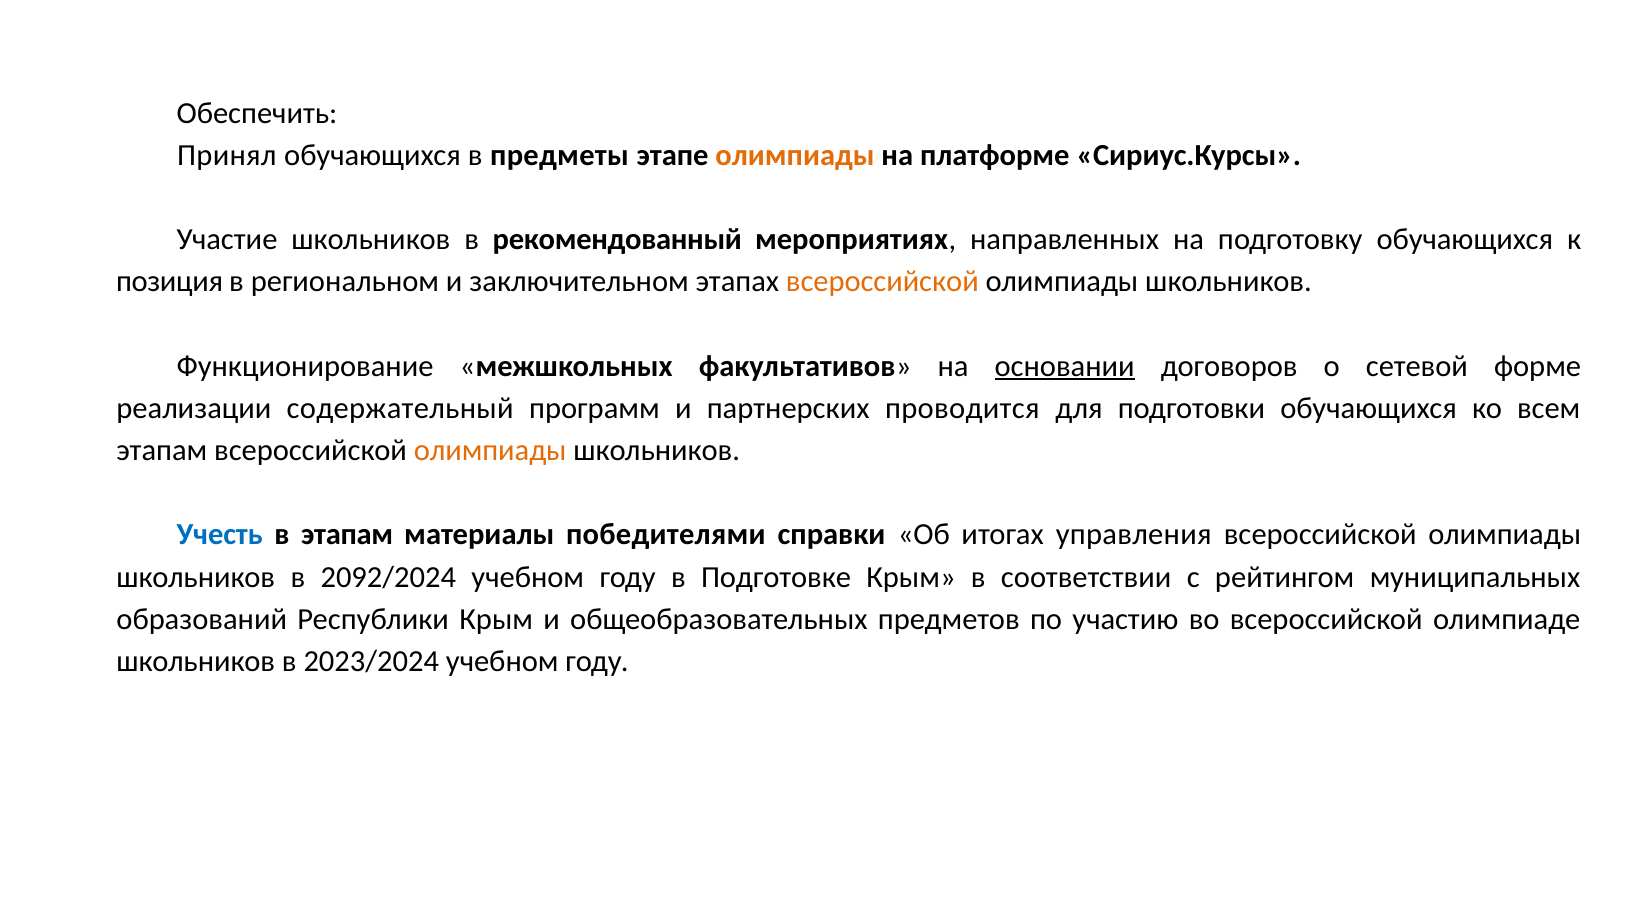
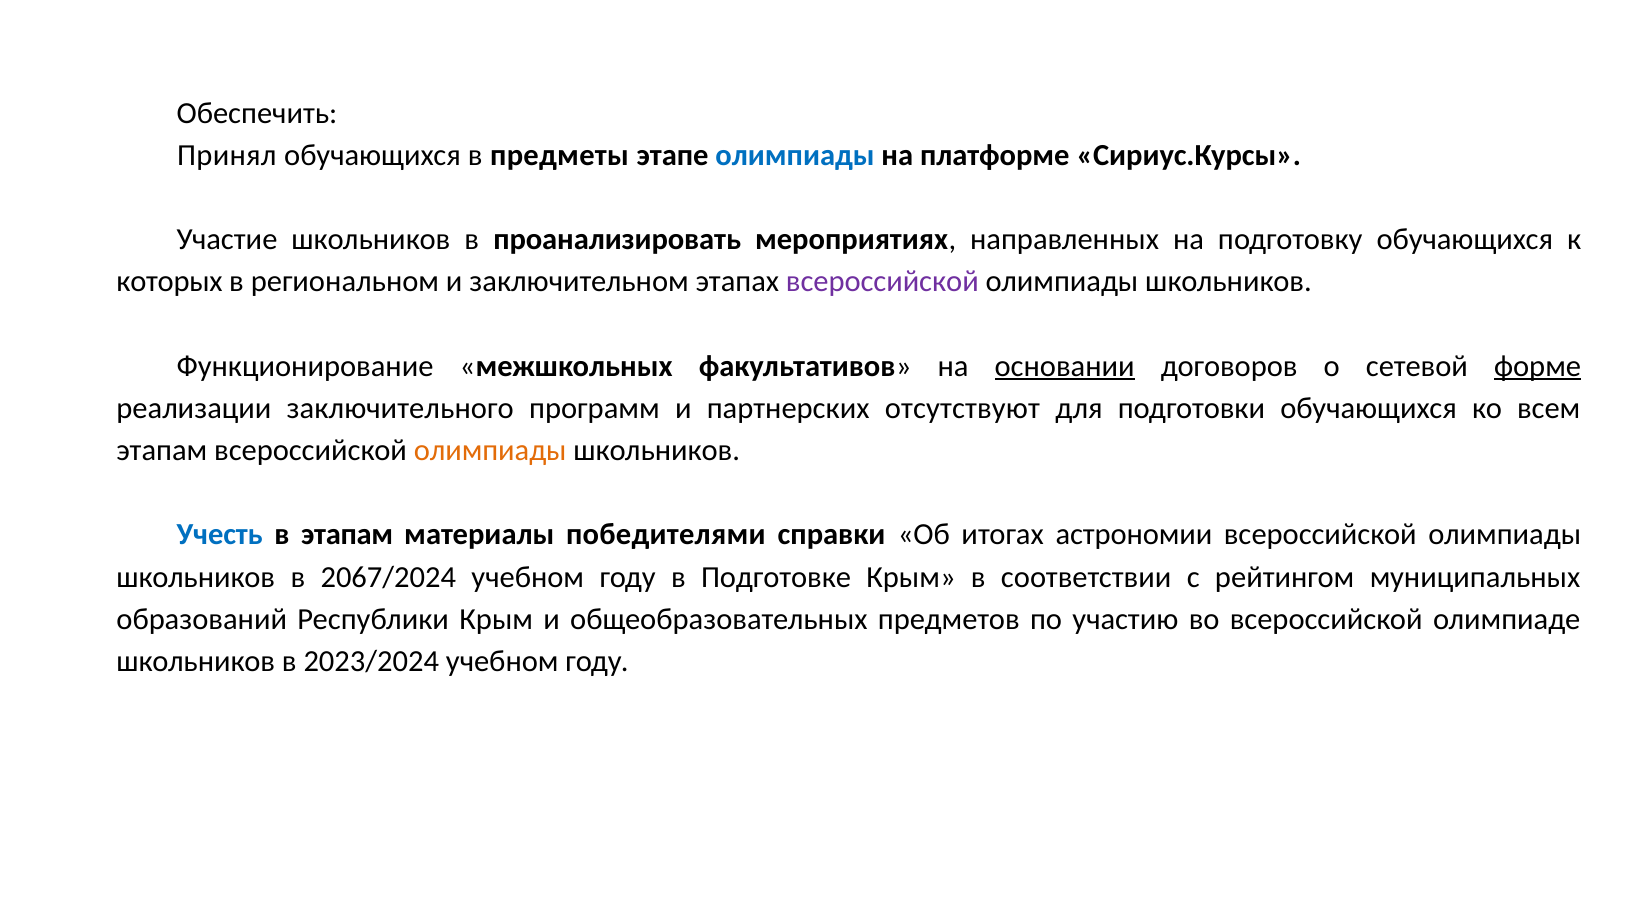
олимпиады colour: orange -> blue (795, 155)
рекомендованный: рекомендованный -> проанализировать (617, 240)
позиция: позиция -> которых (170, 282)
всероссийской colour: orange -> purple (882, 282)
форме underline: none -> present (1538, 366)
содержательный: содержательный -> заключительного (400, 408)
проводится: проводится -> отсутствуют (962, 408)
управления: управления -> астрономии (1134, 535)
2092/2024: 2092/2024 -> 2067/2024 (388, 577)
